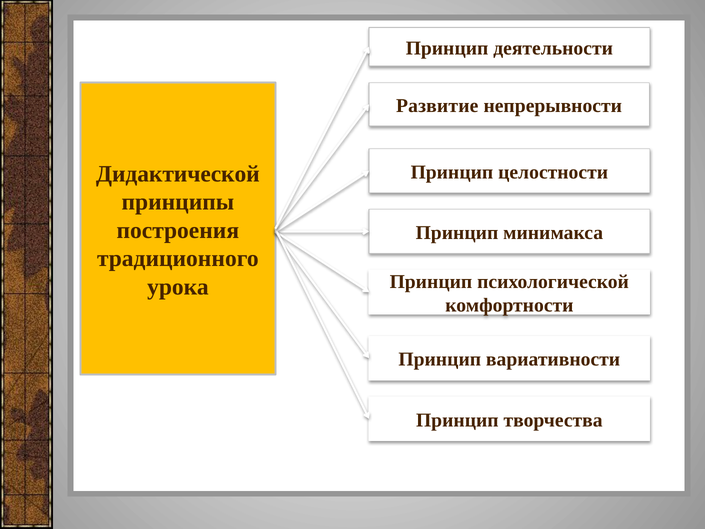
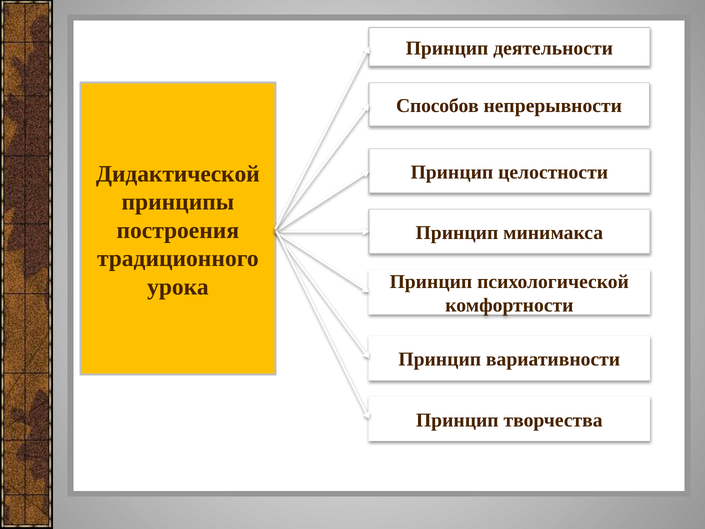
Развитие: Развитие -> Способов (437, 106)
